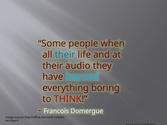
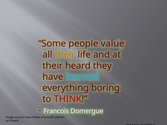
when: when -> value (113, 44)
their colour: blue -> orange (65, 55)
audio: audio -> heard (78, 66)
